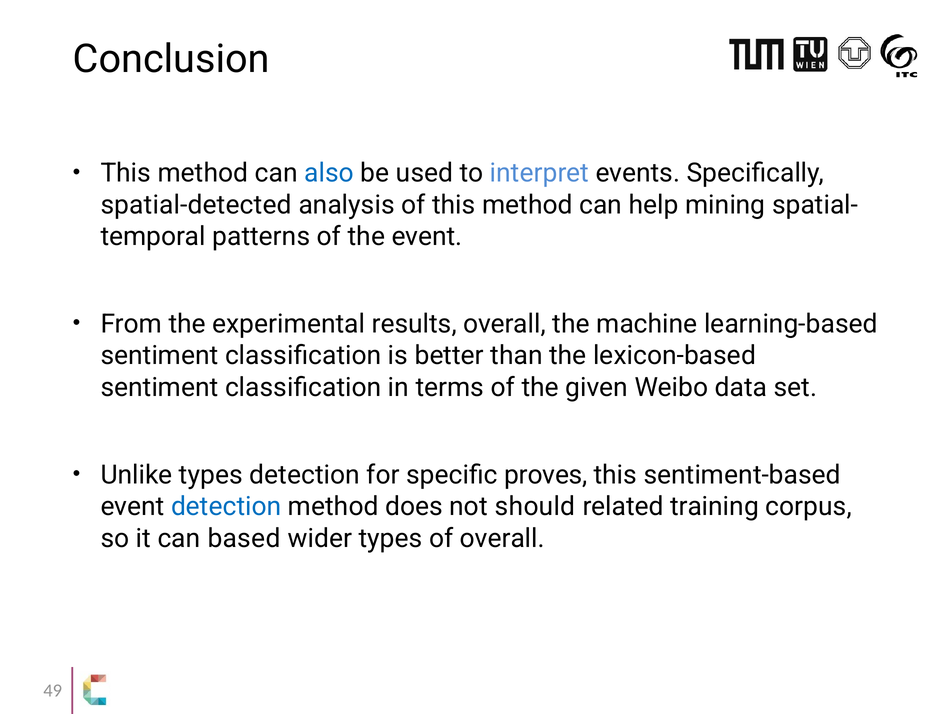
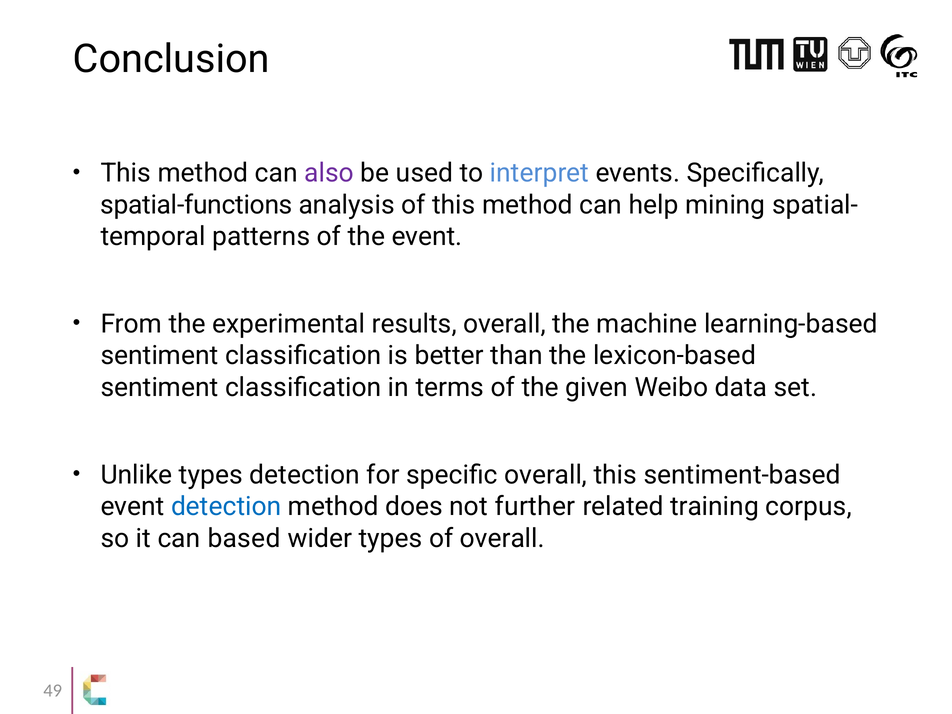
also colour: blue -> purple (329, 173)
spatial-detected: spatial-detected -> spatial-functions (196, 205)
specific proves: proves -> overall (546, 475)
should: should -> further (535, 507)
